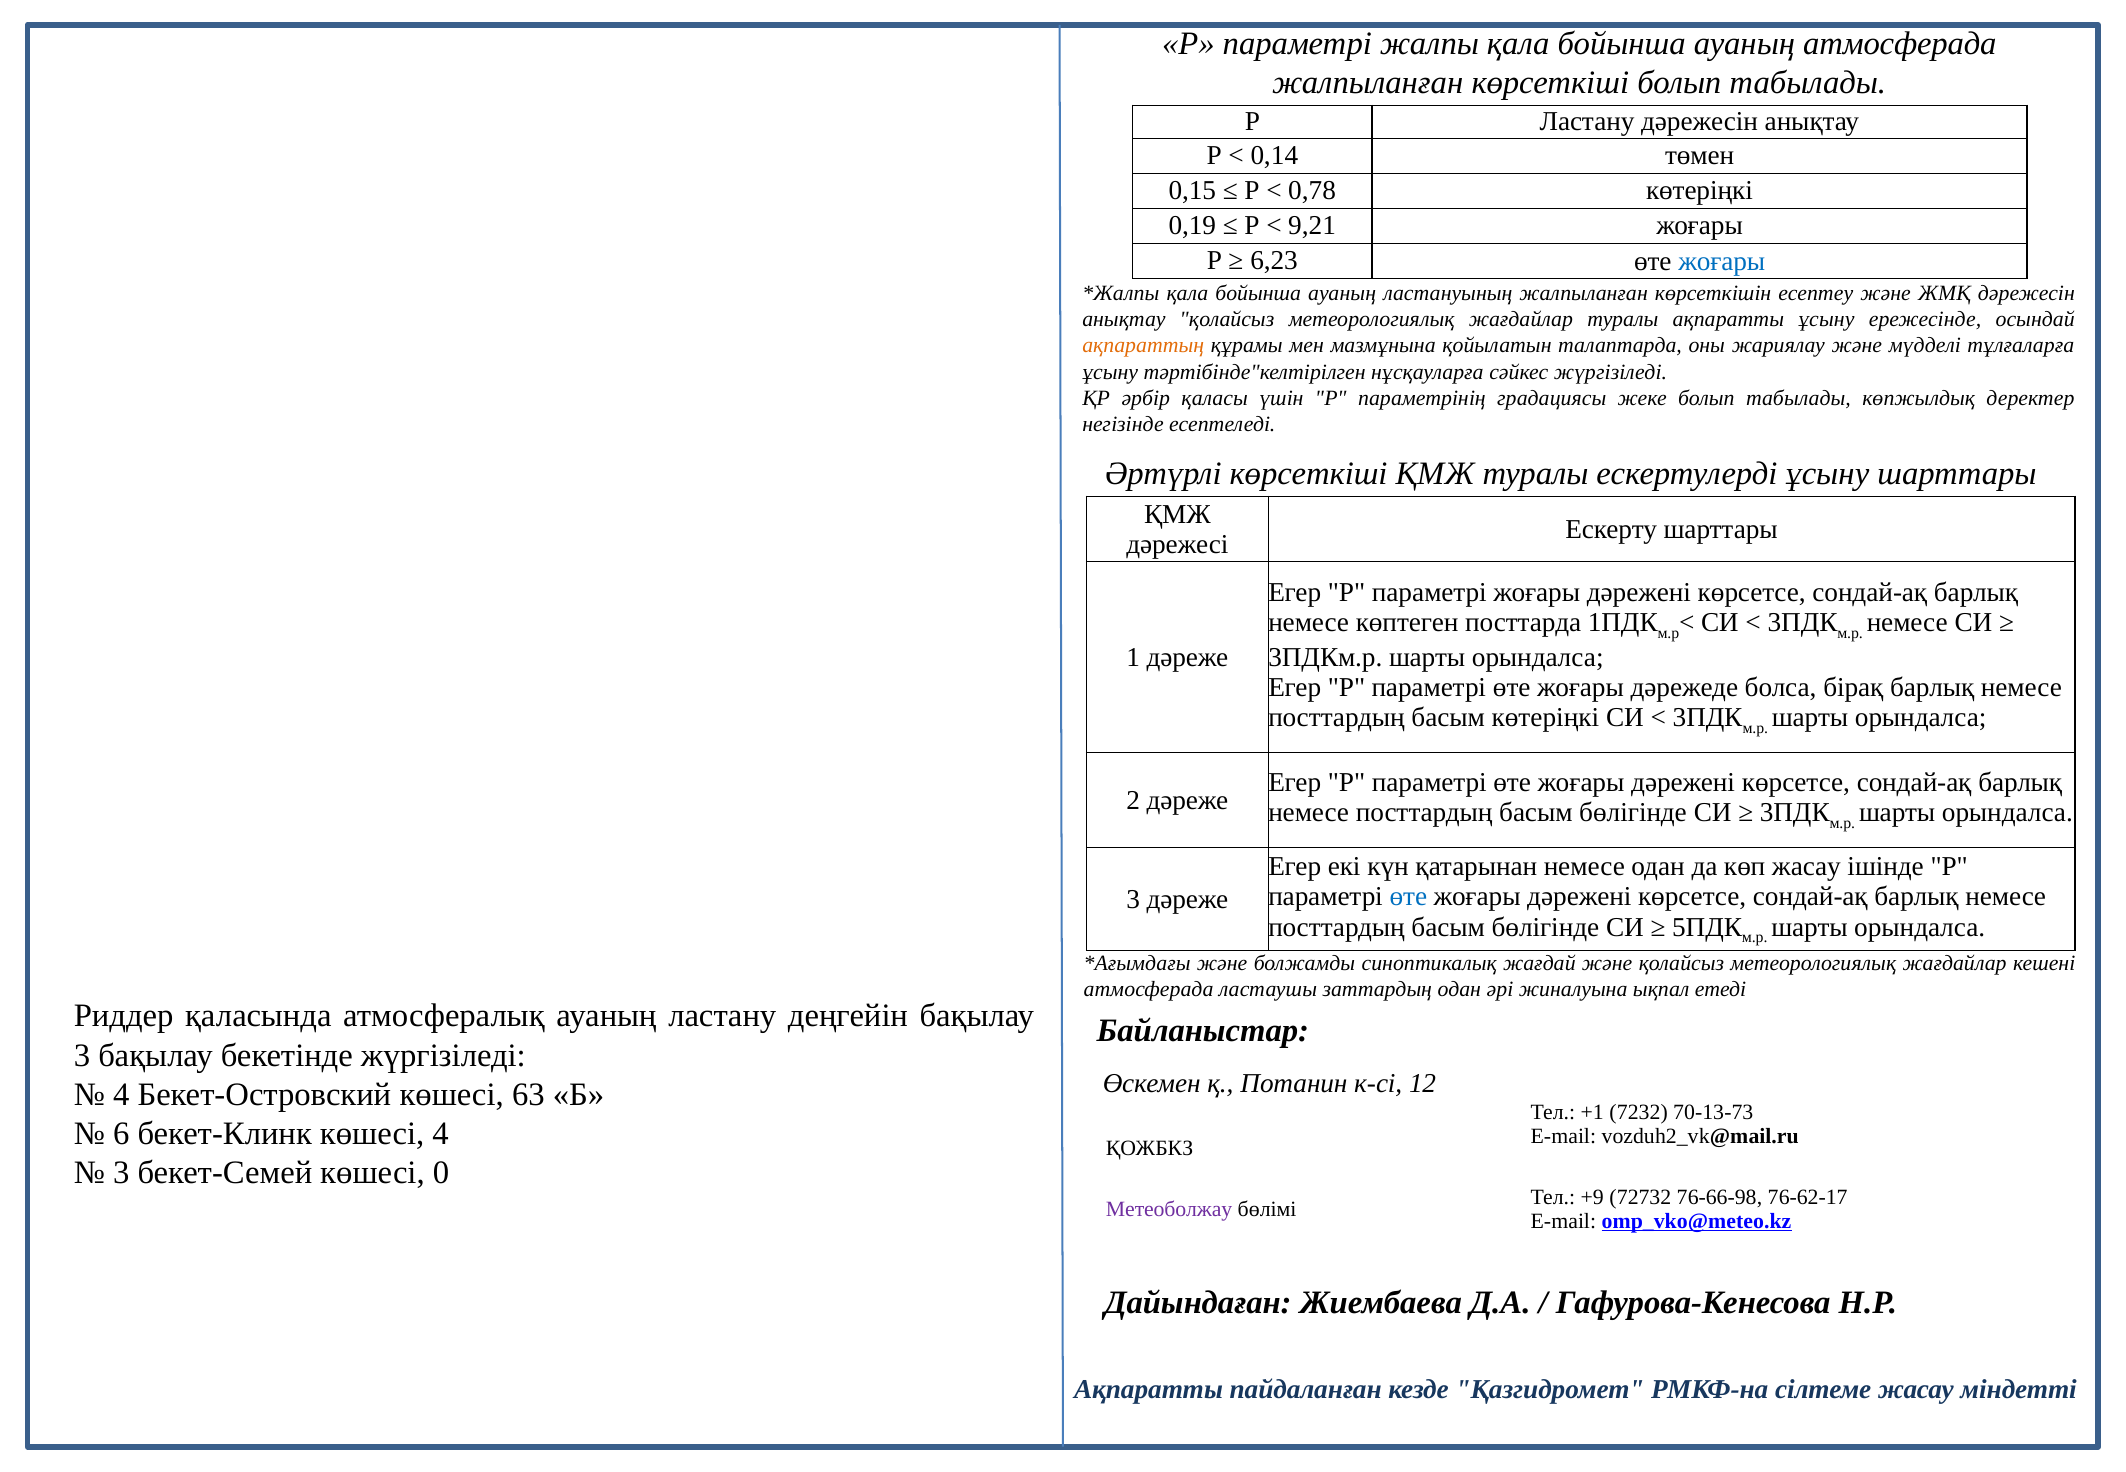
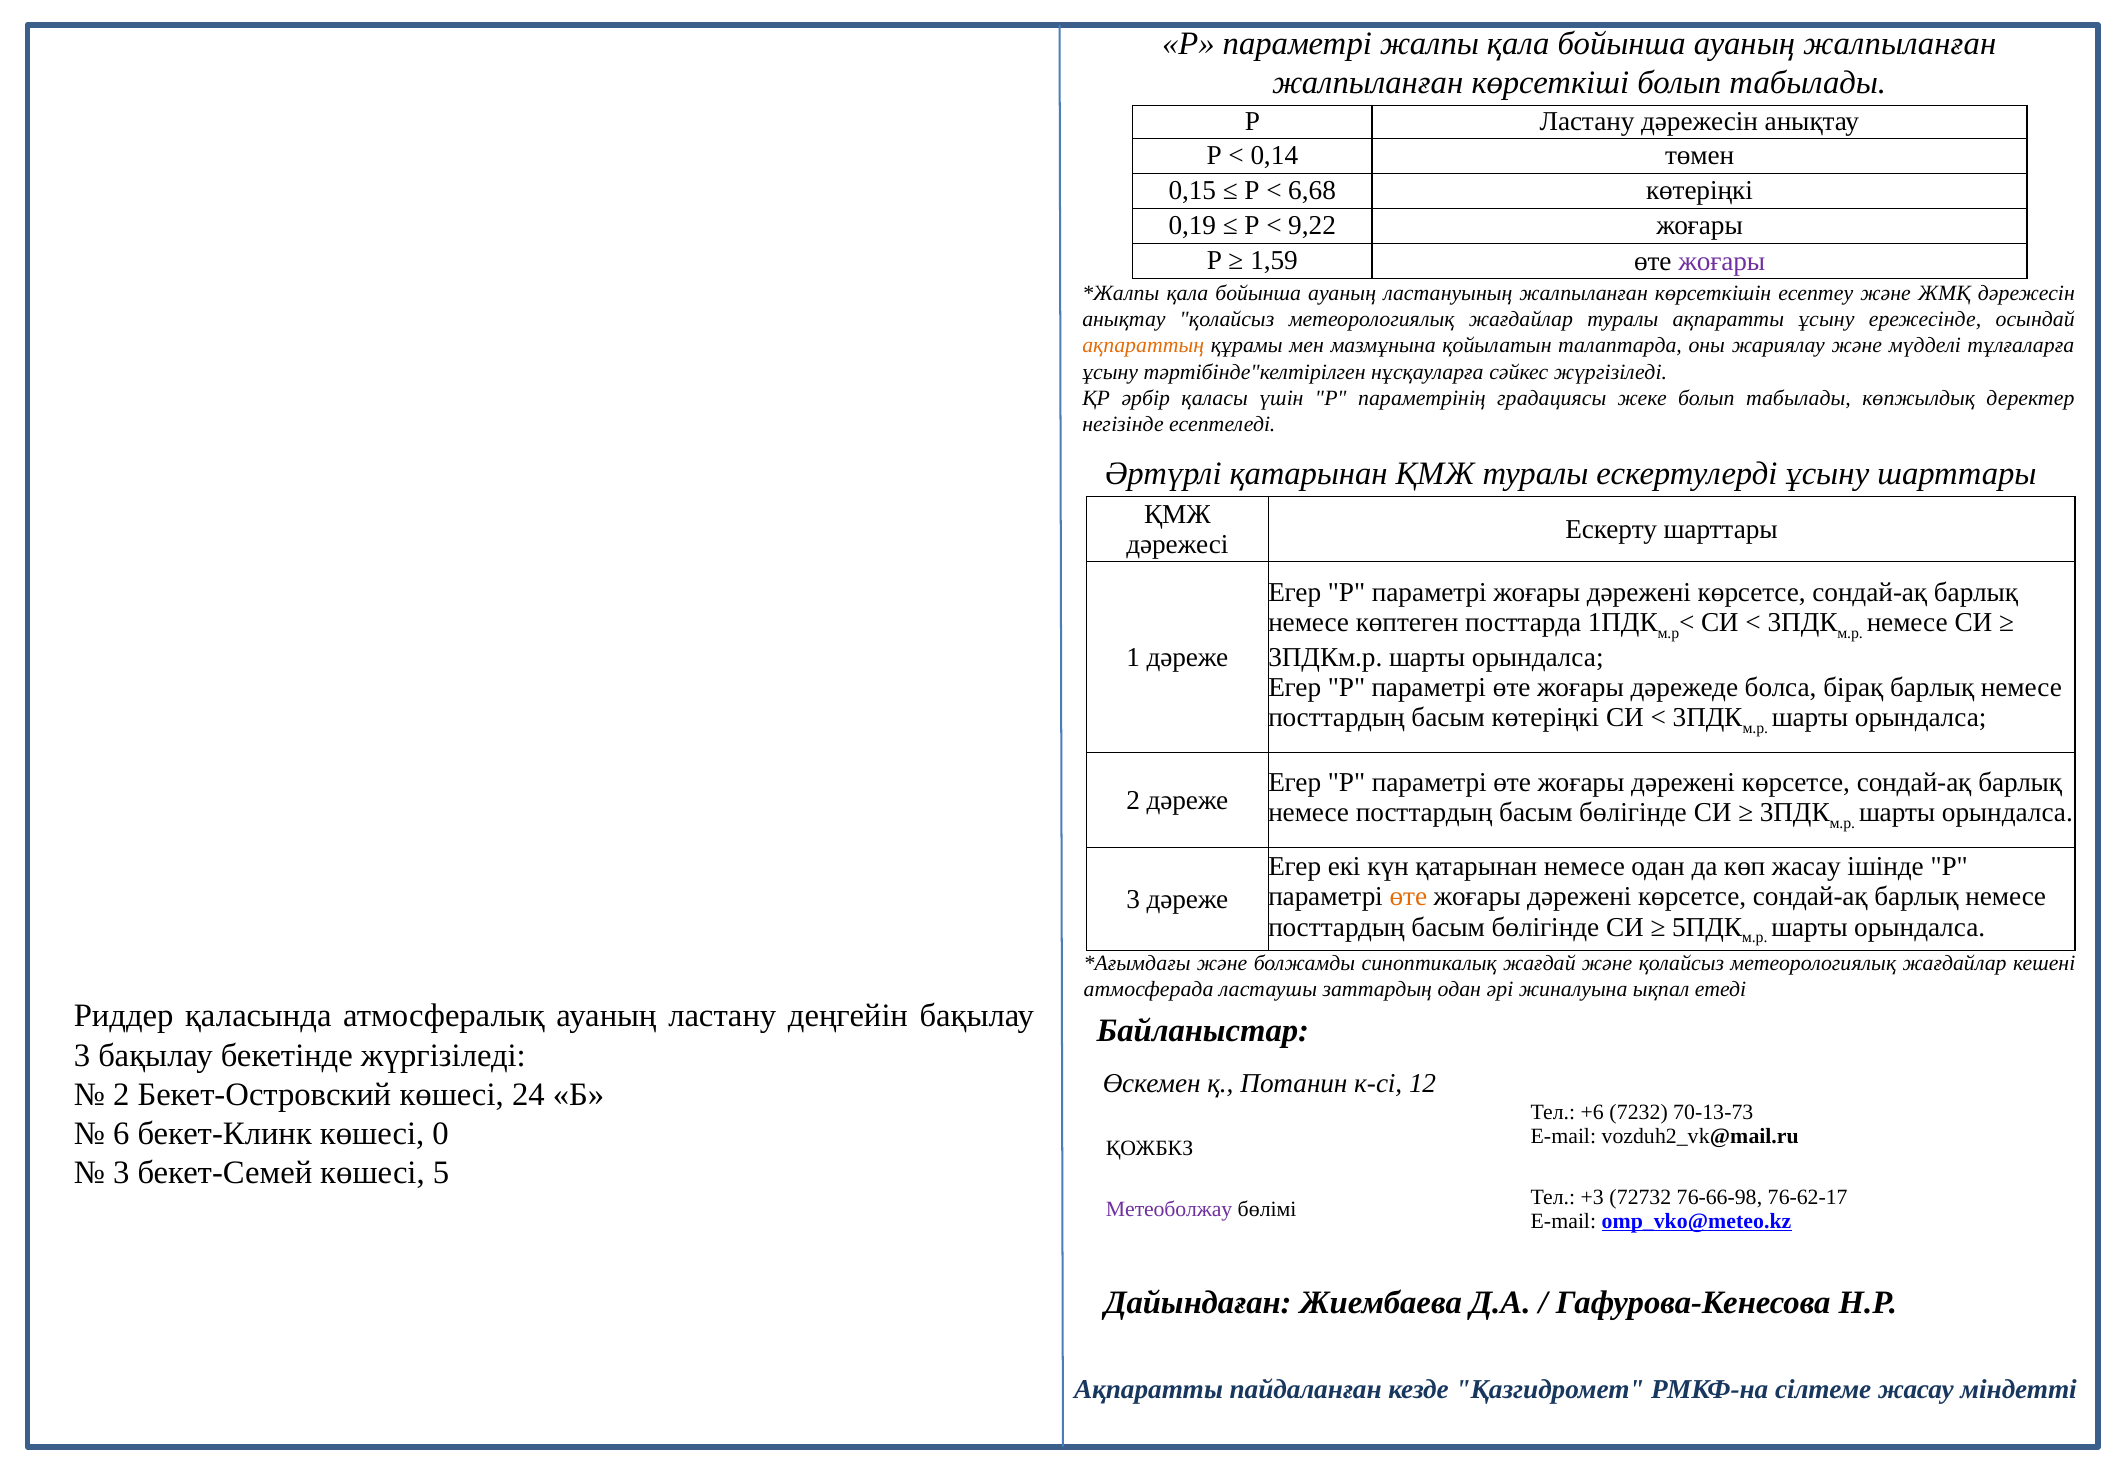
ауаның атмосферада: атмосферада -> жалпыланған (1900, 44)
0,78: 0,78 -> 6,68 (1312, 190)
9,21: 9,21 -> 9,22 (1312, 226)
6,23: 6,23 -> 1,59 (1274, 261)
жоғары colour: blue -> purple (1722, 261)
Әртүрлі көрсеткіші: көрсеткіші -> қатарынан (1309, 474)
өте colour: blue -> orange (1408, 897)
4: 4 -> 2 (121, 1095)
63: 63 -> 24 (528, 1095)
+1: +1 -> +6 (1592, 1112)
көшесі 4: 4 -> 0 (441, 1134)
0: 0 -> 5 (441, 1173)
+9: +9 -> +3 (1592, 1197)
